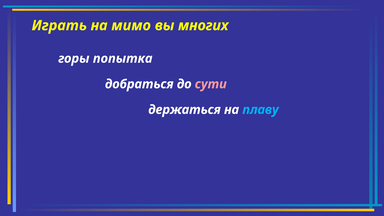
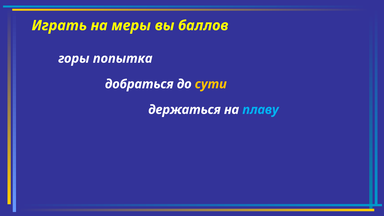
мимо: мимо -> меры (131, 25)
многих: многих -> баллов (203, 25)
сути colour: pink -> yellow (211, 84)
